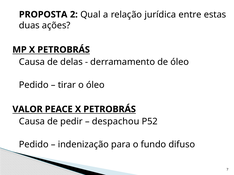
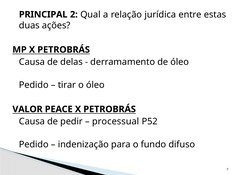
PROPOSTA: PROPOSTA -> PRINCIPAL (43, 15)
despachou: despachou -> processual (116, 122)
